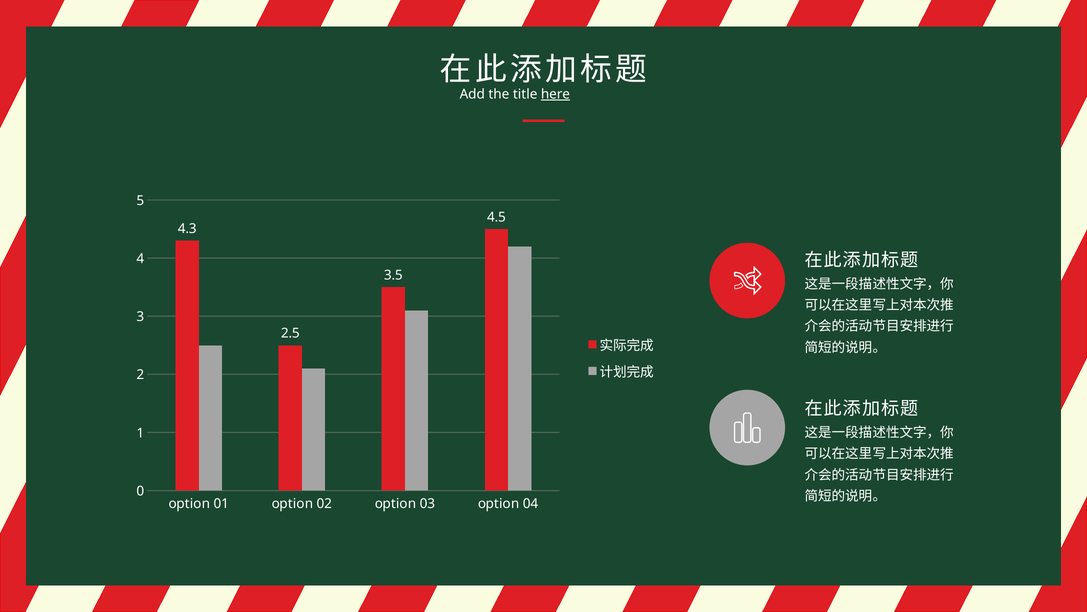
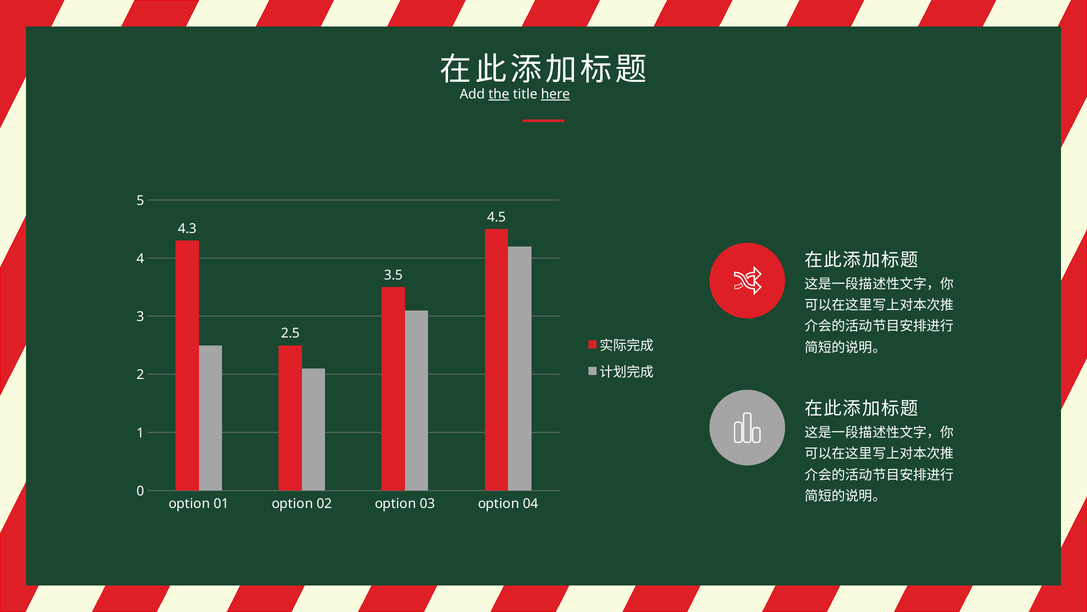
the underline: none -> present (499, 94)
